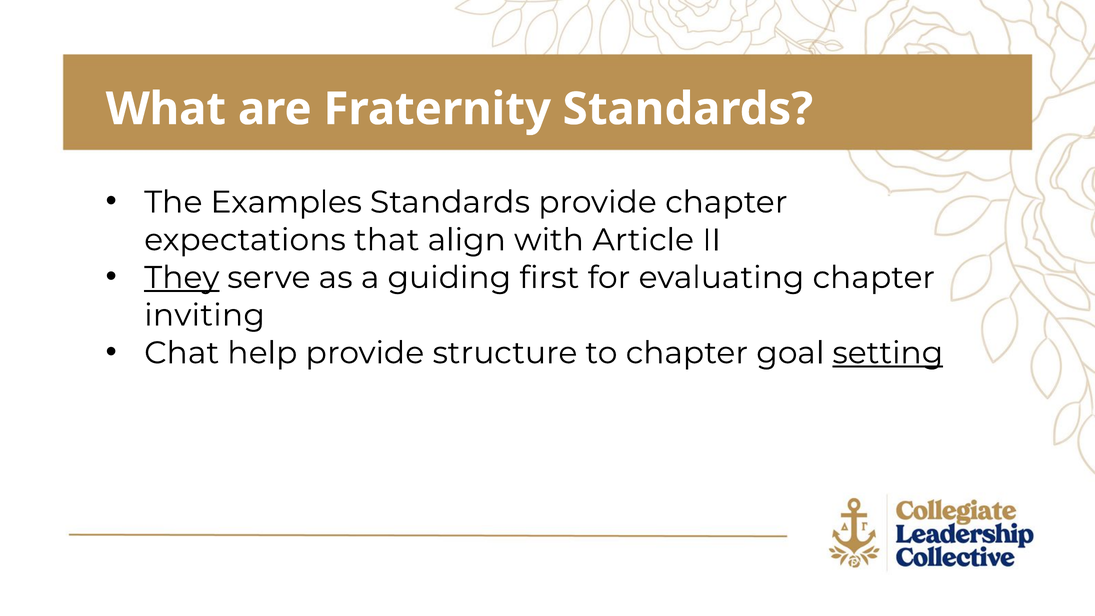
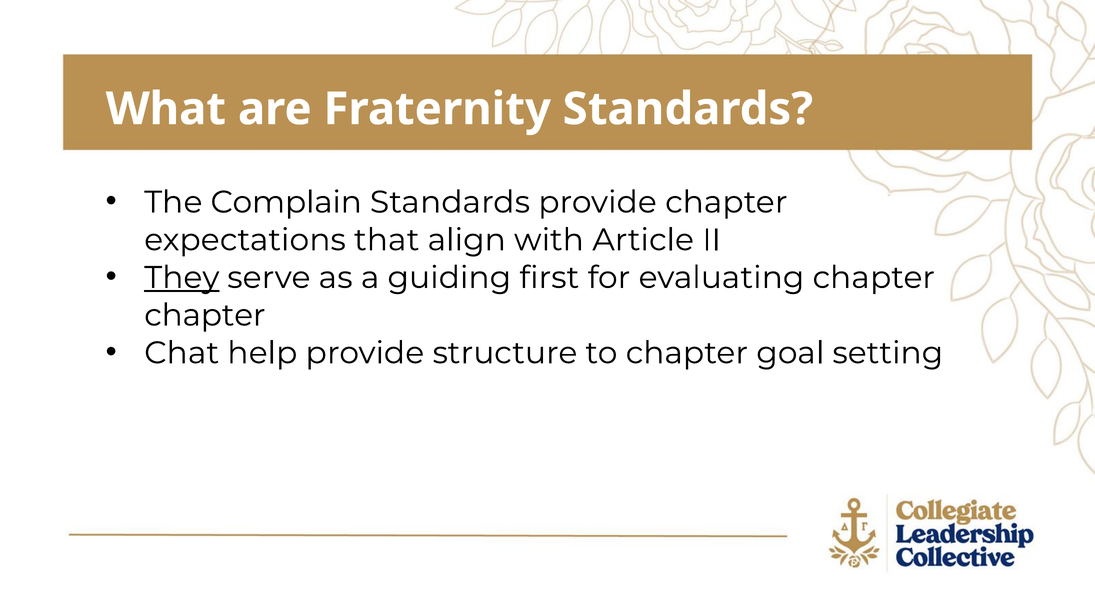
Examples: Examples -> Complain (286, 202)
inviting: inviting -> chapter (205, 315)
setting underline: present -> none (888, 353)
